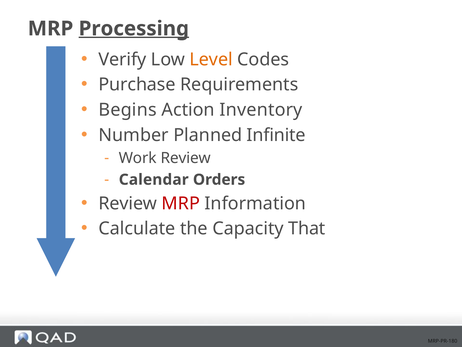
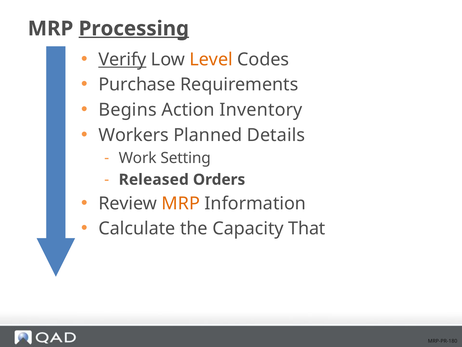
Verify underline: none -> present (122, 59)
Number: Number -> Workers (134, 135)
Infinite: Infinite -> Details (276, 135)
Work Review: Review -> Setting (186, 158)
Calendar: Calendar -> Released (154, 179)
MRP colour: red -> orange (181, 203)
